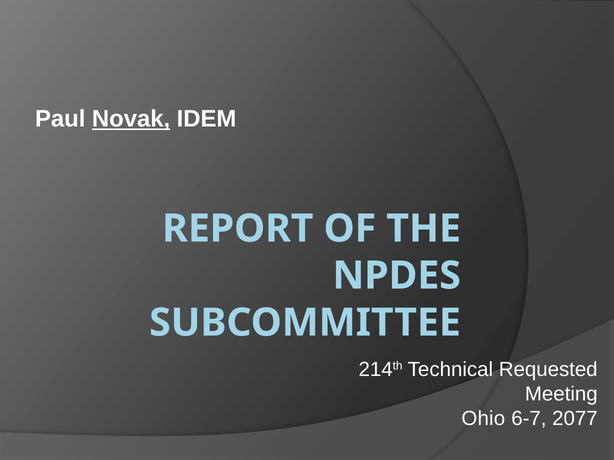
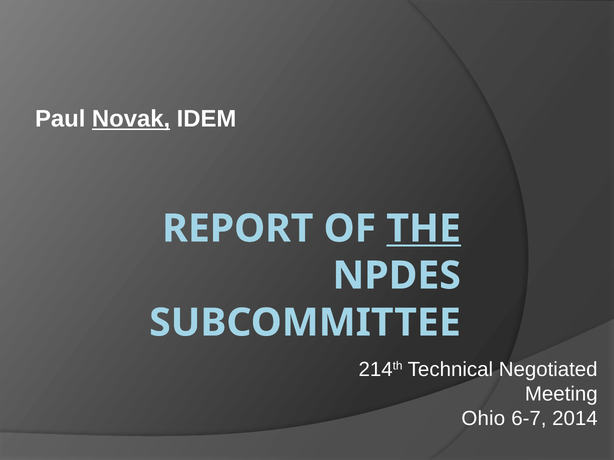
THE underline: none -> present (424, 229)
Requested: Requested -> Negotiated (548, 370)
2077: 2077 -> 2014 (575, 419)
